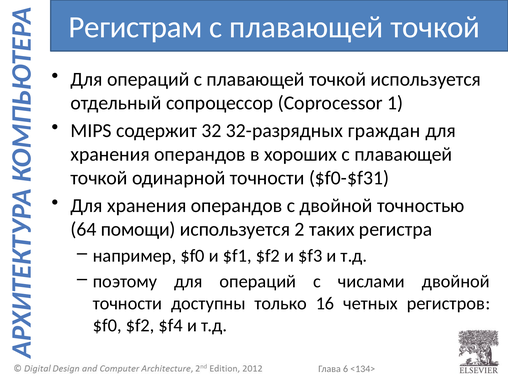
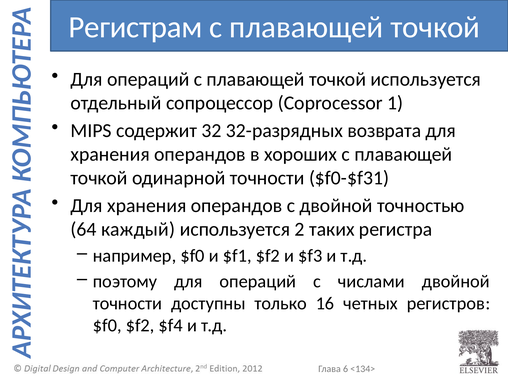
граждан: граждан -> возврата (384, 131)
помощи: помощи -> каждый (138, 229)
